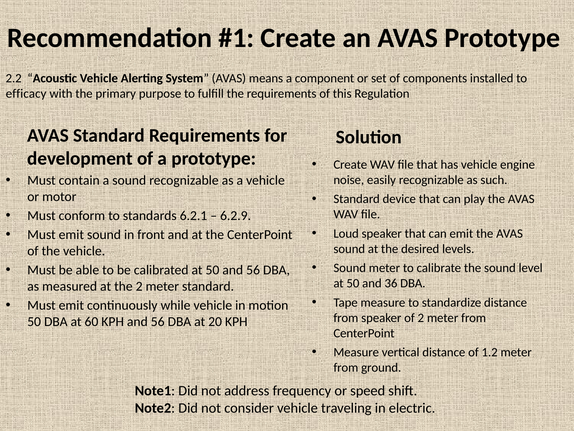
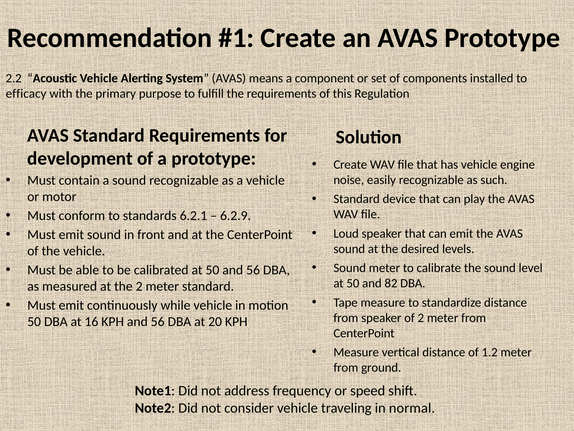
36: 36 -> 82 (391, 283)
60: 60 -> 16 (91, 321)
electric: electric -> normal (412, 408)
